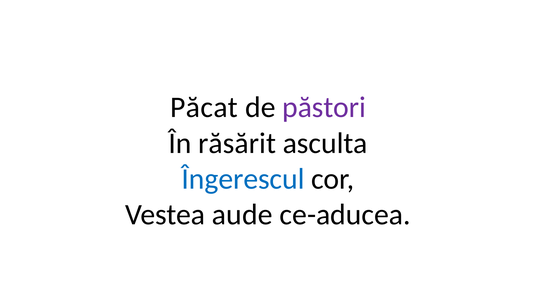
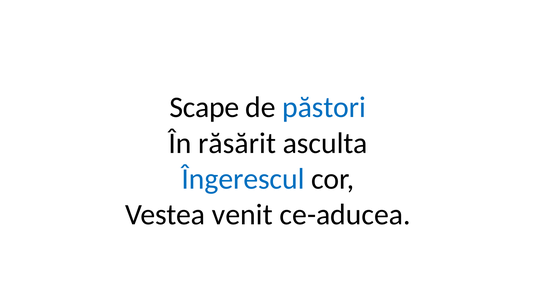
Păcat: Păcat -> Scape (204, 107)
păstori colour: purple -> blue (324, 107)
aude: aude -> venit (242, 214)
